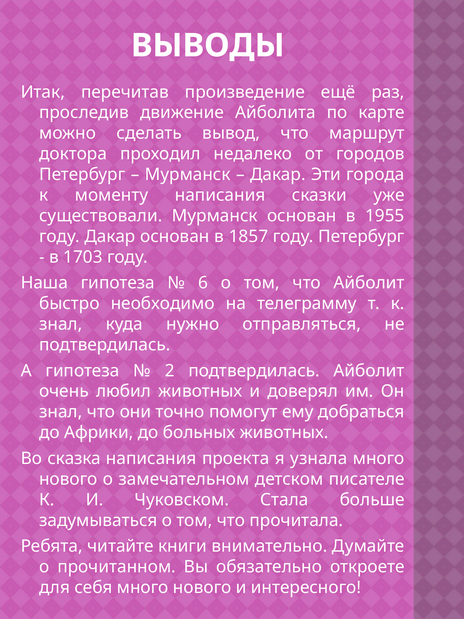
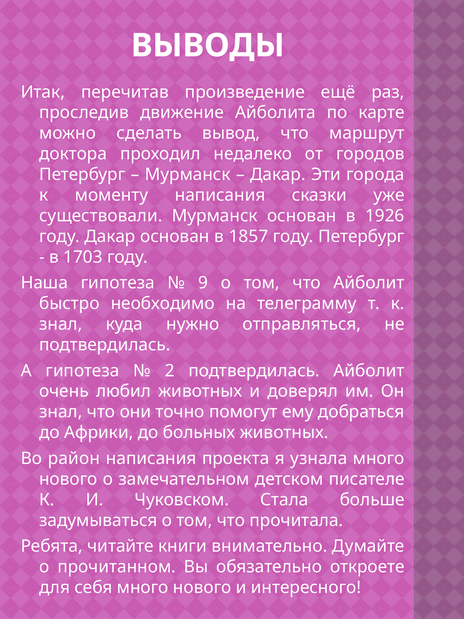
1955: 1955 -> 1926 (385, 216)
6: 6 -> 9 (203, 283)
сказка: сказка -> район (74, 458)
